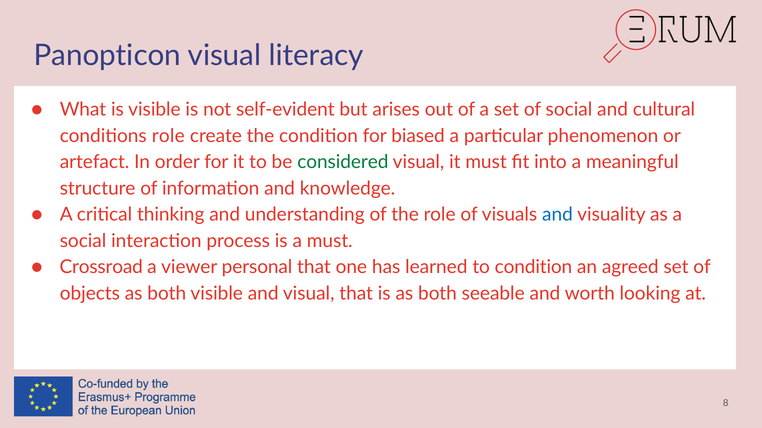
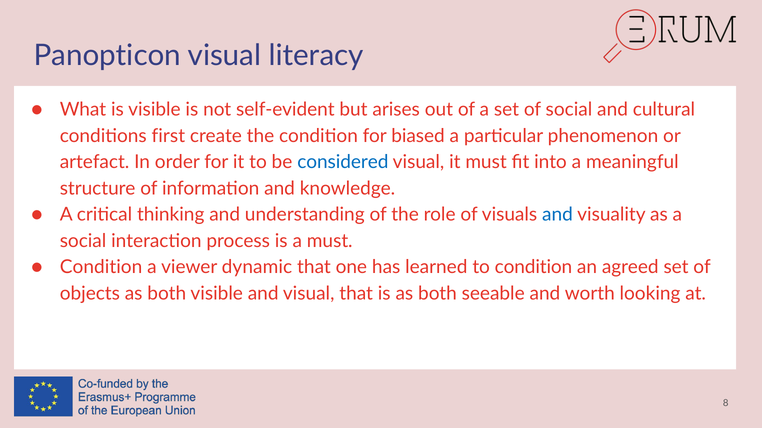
conditions role: role -> first (168, 136)
considered colour: green -> blue (343, 162)
Crossroad: Crossroad -> Condition (101, 268)
personal: personal -> dynamic (257, 268)
